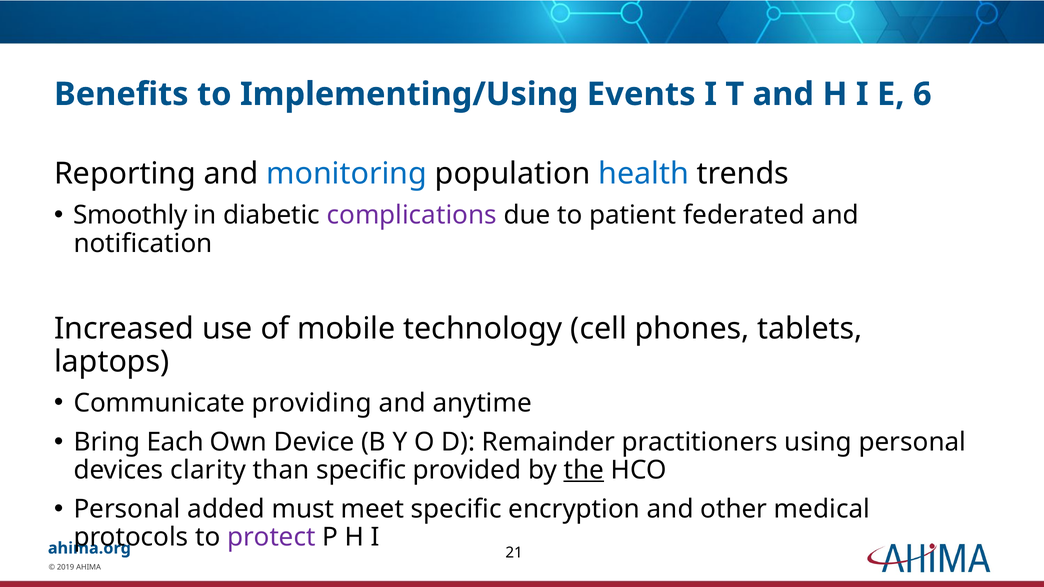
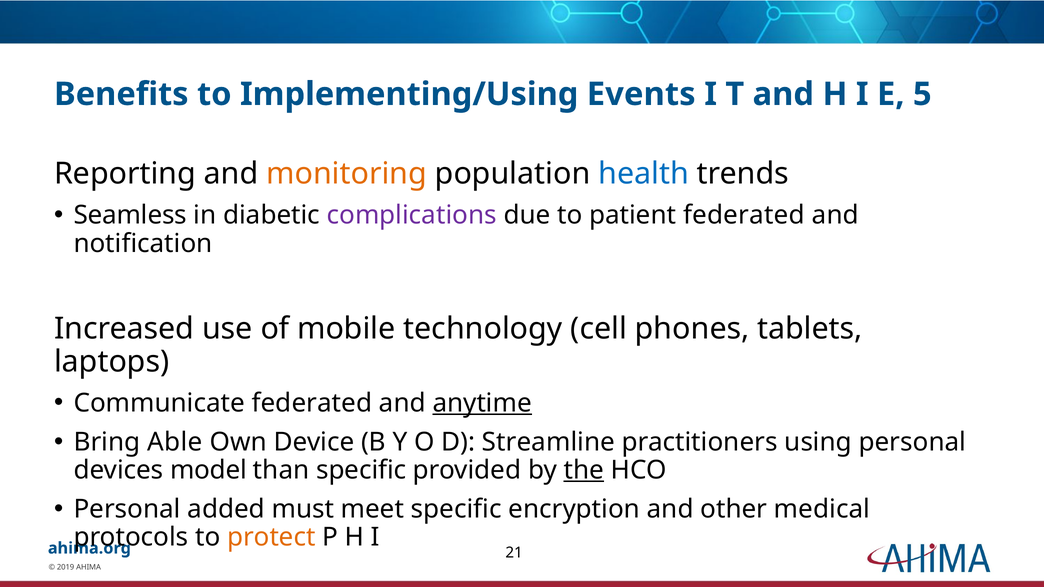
6: 6 -> 5 (922, 94)
monitoring colour: blue -> orange (347, 174)
Smoothly: Smoothly -> Seamless (130, 215)
Communicate providing: providing -> federated (312, 403)
anytime underline: none -> present (482, 403)
Each: Each -> Able (175, 442)
Remainder: Remainder -> Streamline (549, 442)
clarity: clarity -> model (208, 470)
protect colour: purple -> orange (271, 538)
